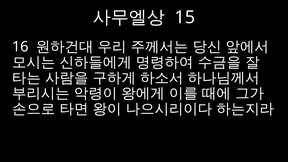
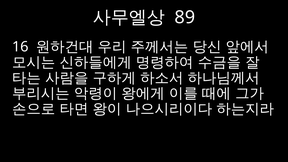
15: 15 -> 89 (185, 17)
